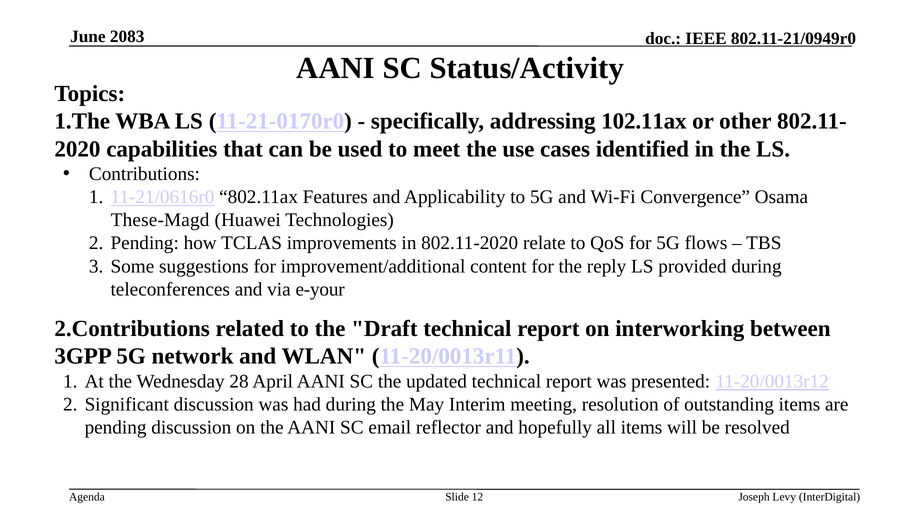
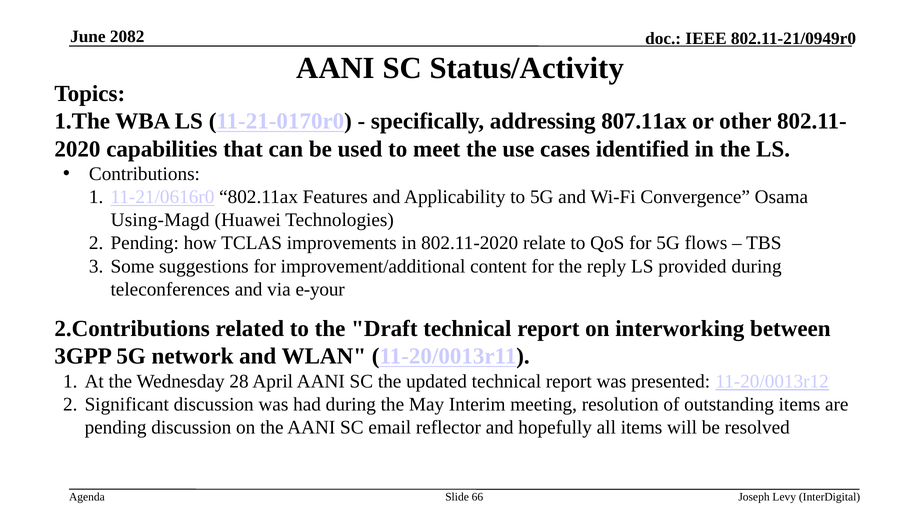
2083: 2083 -> 2082 (127, 37)
102.11ax: 102.11ax -> 807.11ax (644, 121)
These-Magd: These-Magd -> Using-Magd (160, 220)
12: 12 -> 66 (477, 497)
